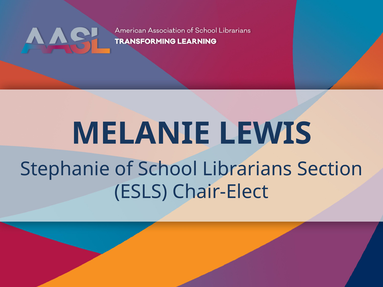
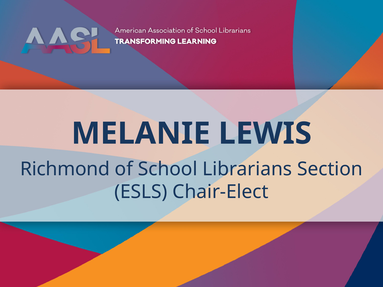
Stephanie: Stephanie -> Richmond (65, 169)
